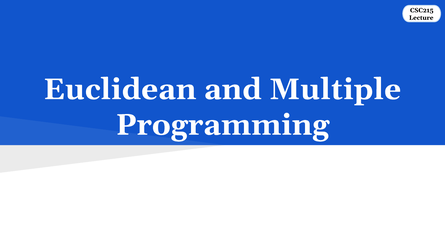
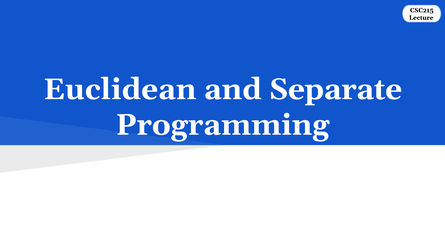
Multiple: Multiple -> Separate (336, 89)
